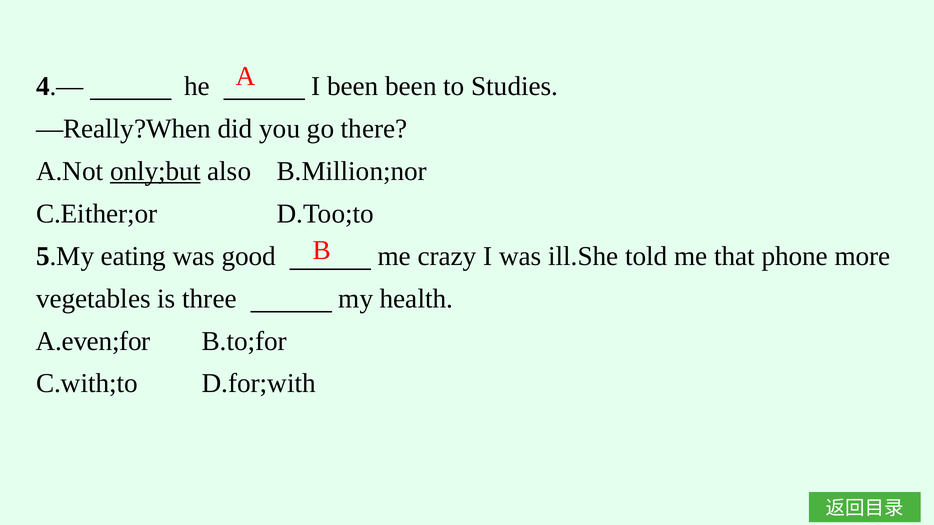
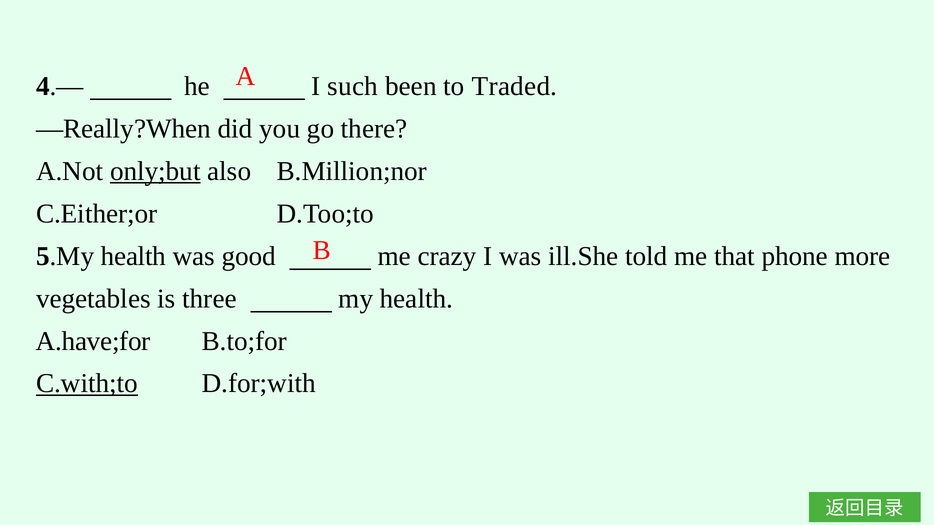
I been: been -> such (353, 86)
Studies: Studies -> Traded (515, 86)
5.My eating: eating -> health (134, 256)
A.even;for: A.even;for -> A.have;for (93, 341)
C.with;to underline: none -> present (87, 384)
